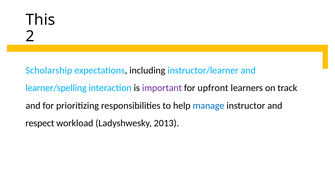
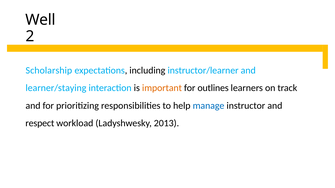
This: This -> Well (40, 20)
learner/spelling: learner/spelling -> learner/staying (56, 88)
important colour: purple -> orange (162, 88)
upfront: upfront -> outlines (213, 88)
